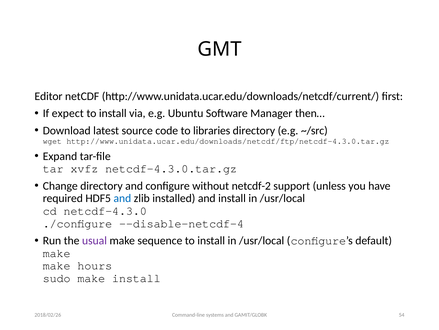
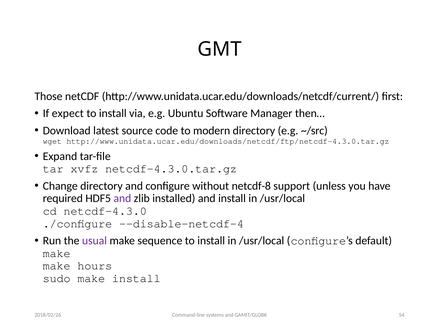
Editor: Editor -> Those (49, 96)
libraries: libraries -> modern (212, 130)
netcdf-2: netcdf-2 -> netcdf-8 (251, 185)
and colour: blue -> purple (122, 198)
